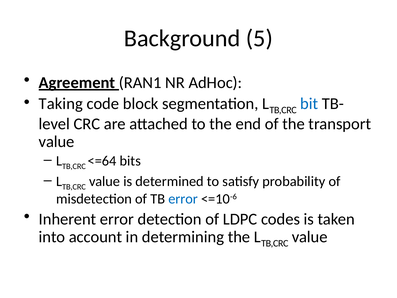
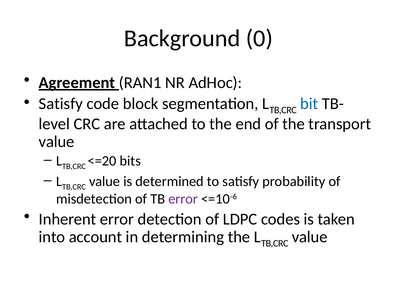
5: 5 -> 0 (259, 38)
Taking: Taking -> Satisfy (61, 104)
<=64: <=64 -> <=20 (102, 161)
error colour: blue -> purple (183, 199)
